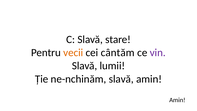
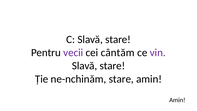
vecii colour: orange -> purple (73, 53)
lumii: lumii -> stare (112, 66)
ne-nchinăm slavă: slavă -> stare (121, 79)
